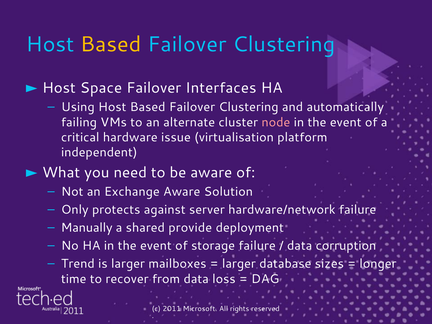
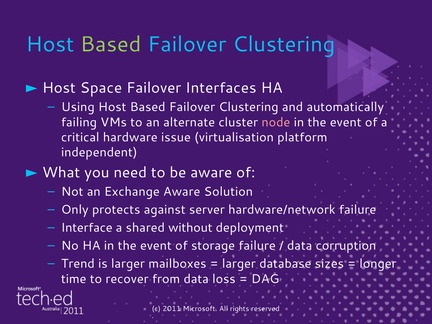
Based colour: yellow -> light green (111, 44)
Manually: Manually -> Interface (87, 228)
provide: provide -> without (190, 228)
